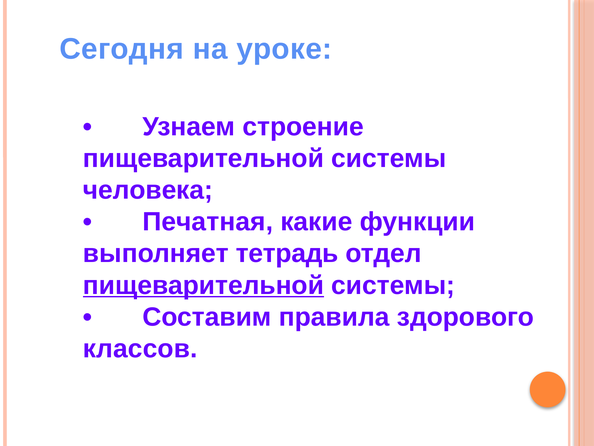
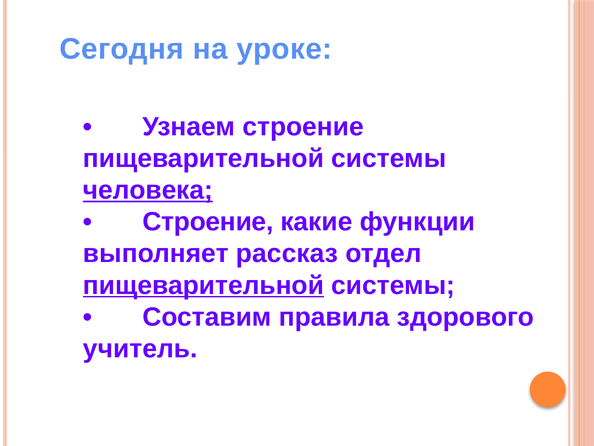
человека underline: none -> present (148, 190)
Печатная: Печатная -> Строение (208, 222)
тетрадь: тетрадь -> рассказ (287, 253)
классов: классов -> учитель (140, 348)
